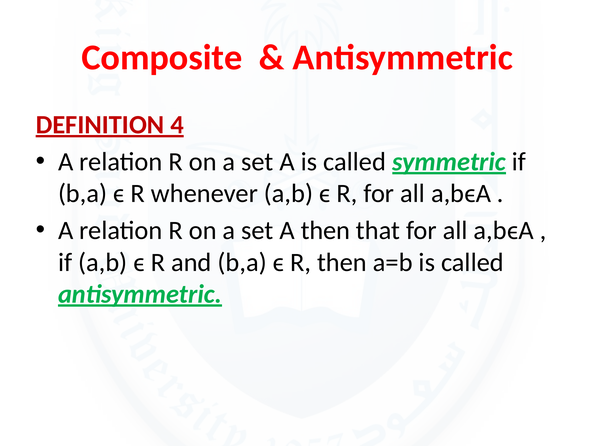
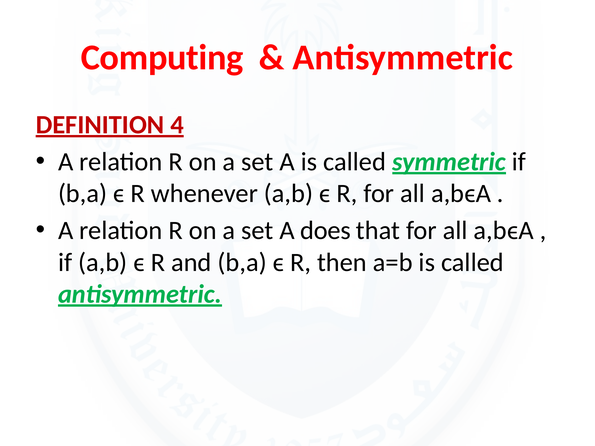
Composite: Composite -> Computing (162, 58)
A then: then -> does (325, 231)
